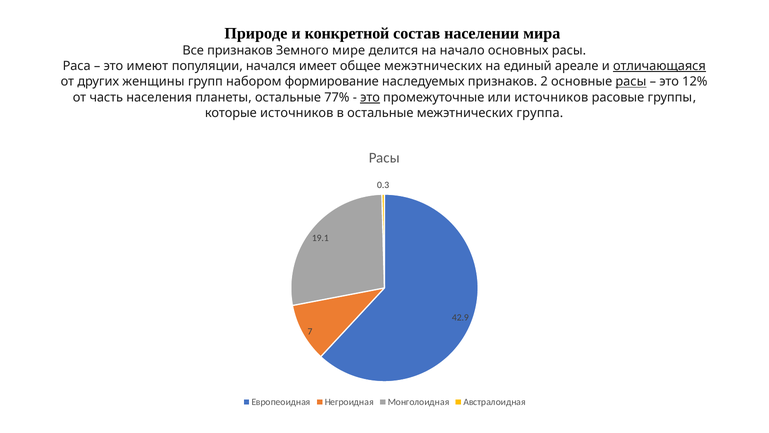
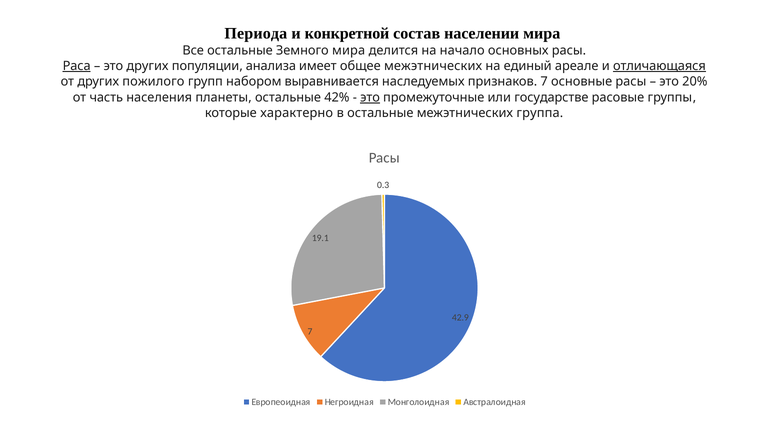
Природе: Природе -> Периода (256, 34)
Все признаков: признаков -> остальные (240, 50)
Земного мире: мире -> мира (349, 50)
Раса underline: none -> present (77, 66)
это имеют: имеют -> других (147, 66)
начался: начался -> анализа (271, 66)
женщины: женщины -> пожилого (153, 82)
формирование: формирование -> выравнивается (332, 82)
признаков 2: 2 -> 7 (544, 82)
расы underline: present -> none (631, 82)
12%: 12% -> 20% (695, 82)
77%: 77% -> 42% (337, 97)
или источников: источников -> государстве (551, 97)
которые источников: источников -> характерно (297, 113)
